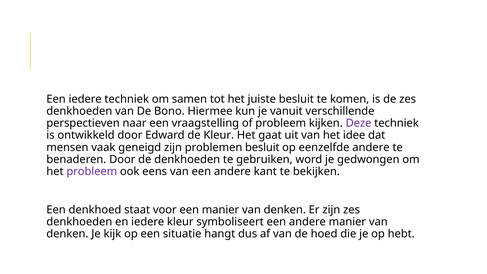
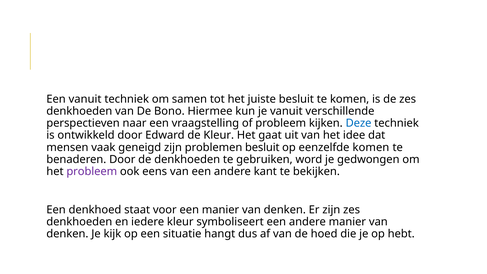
Een iedere: iedere -> vanuit (85, 99)
Deze colour: purple -> blue (359, 123)
eenzelfde andere: andere -> komen (371, 147)
